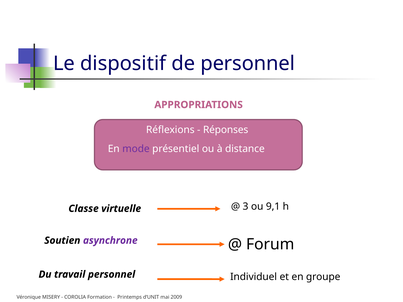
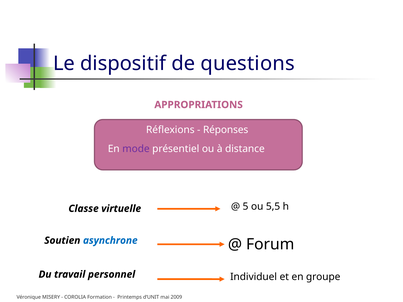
de personnel: personnel -> questions (248, 64)
3: 3 -> 5 (246, 207)
9,1: 9,1 -> 5,5 (273, 207)
asynchrone colour: purple -> blue (110, 241)
